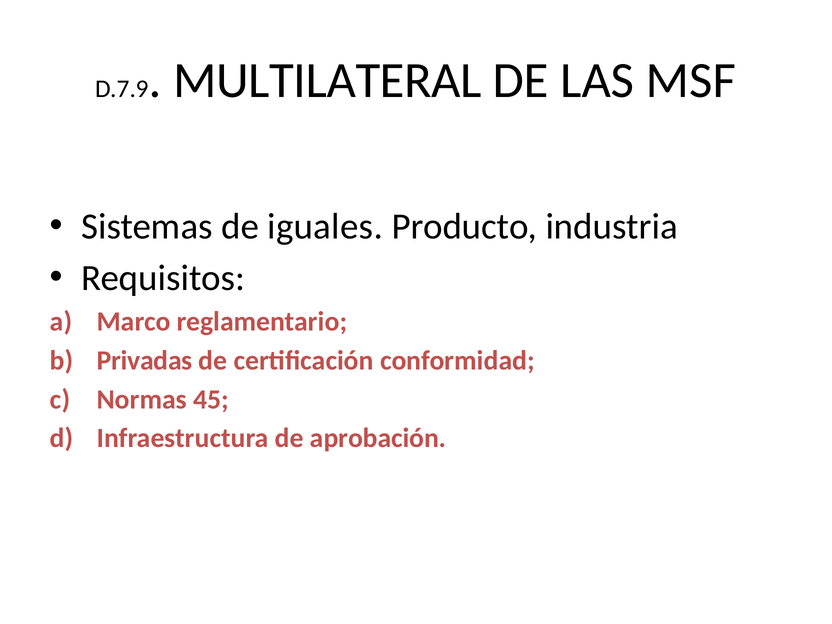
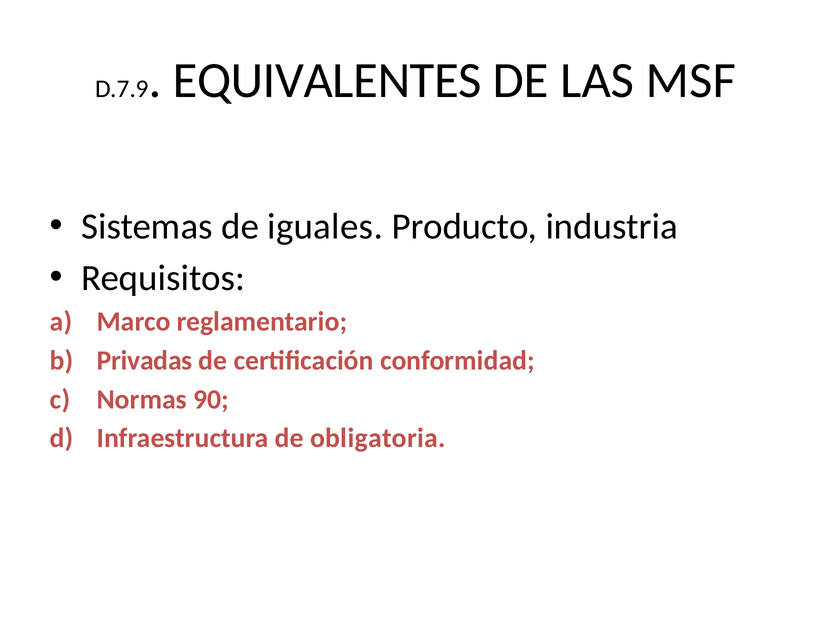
MULTILATERAL: MULTILATERAL -> EQUIVALENTES (327, 81)
45: 45 -> 90 (211, 399)
aprobación: aprobación -> obligatoria (378, 438)
